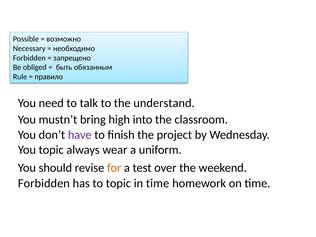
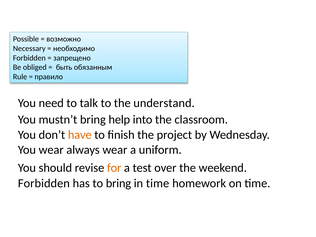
high: high -> help (119, 120)
have colour: purple -> orange (80, 135)
You topic: topic -> wear (51, 150)
to topic: topic -> bring (118, 183)
